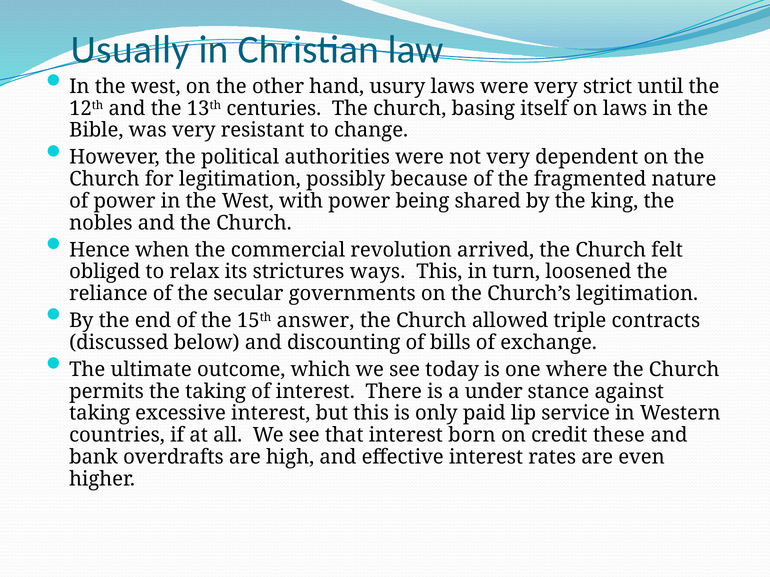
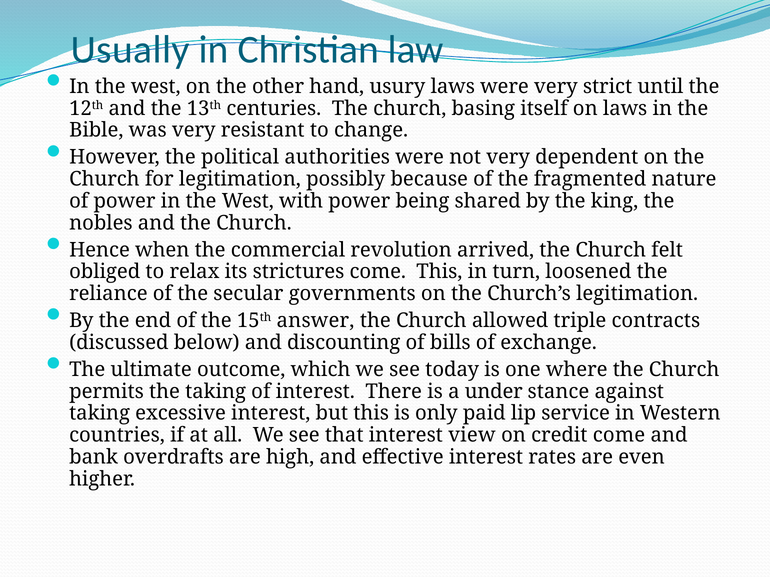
strictures ways: ways -> come (378, 272)
born: born -> view (472, 436)
credit these: these -> come (619, 436)
